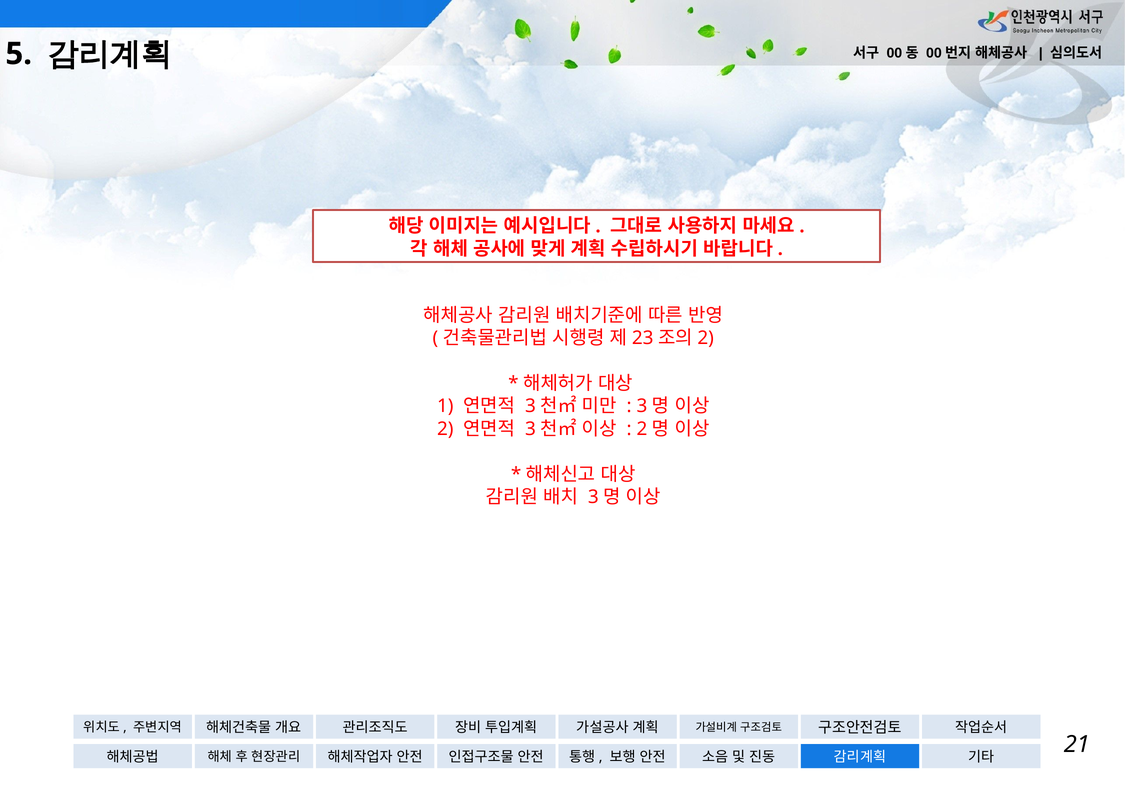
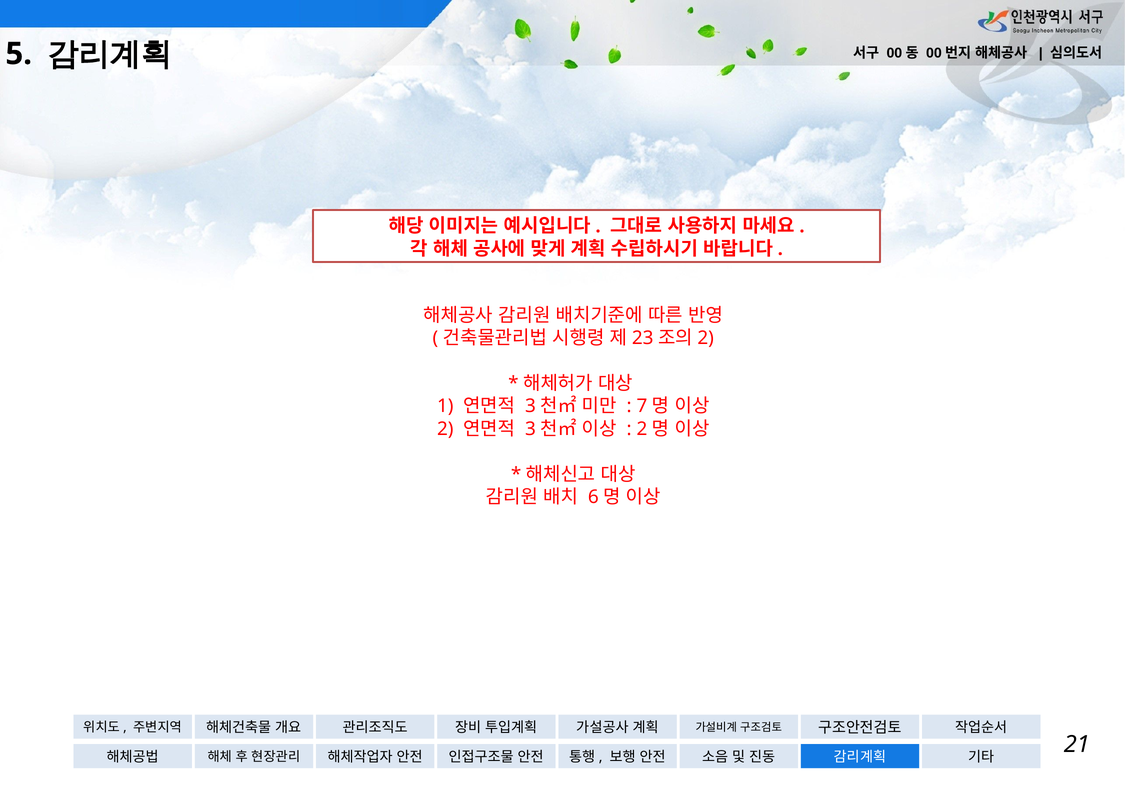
3: 3 -> 7 (642, 406)
3: 3 -> 6 (593, 497)
